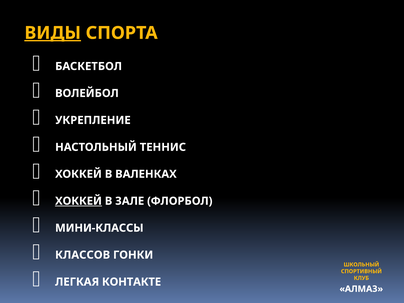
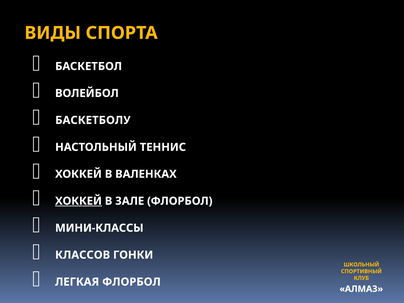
ВИДЫ underline: present -> none (53, 33)
УКРЕПЛЕНИЕ: УКРЕПЛЕНИЕ -> БАСКЕТБОЛУ (93, 120)
ЛЕГКАЯ КОНТАКТЕ: КОНТАКТЕ -> ФЛОРБОЛ (131, 282)
